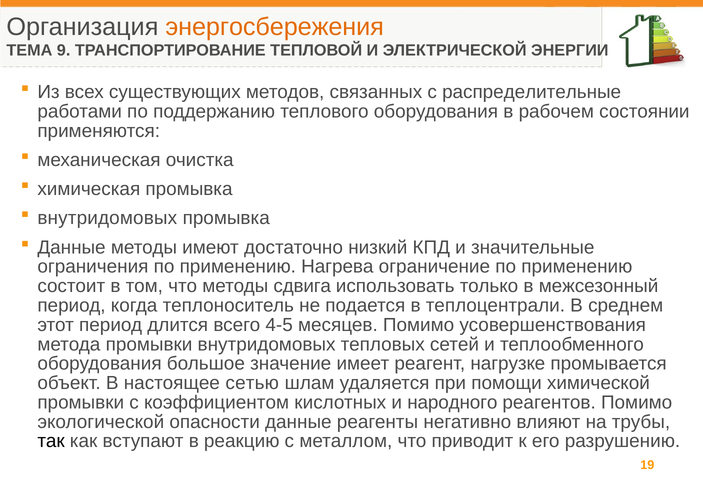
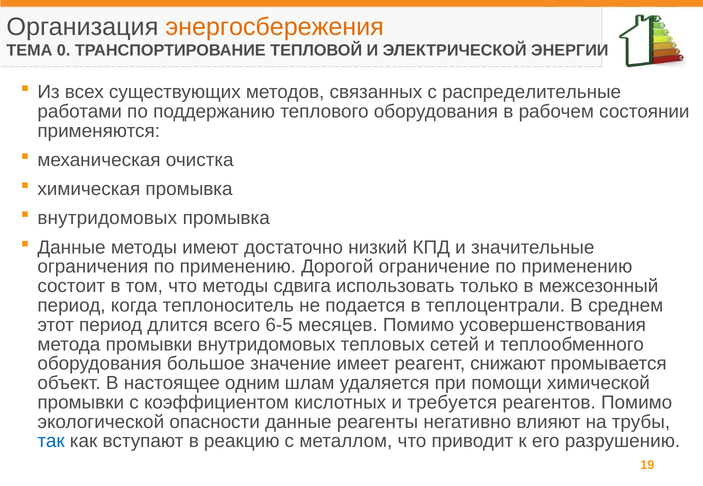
9: 9 -> 0 (64, 51)
Нагрева: Нагрева -> Дорогой (337, 267)
4-5: 4-5 -> 6-5 (279, 325)
нагрузке: нагрузке -> снижают (508, 364)
сетью: сетью -> одним (252, 384)
народного: народного -> требуется (452, 403)
так colour: black -> blue (51, 442)
